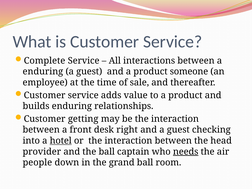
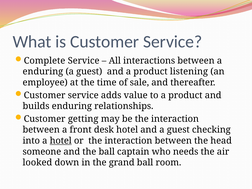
someone: someone -> listening (189, 72)
desk right: right -> hotel (127, 130)
provider: provider -> someone (42, 152)
needs underline: present -> none (186, 152)
people: people -> looked (37, 163)
